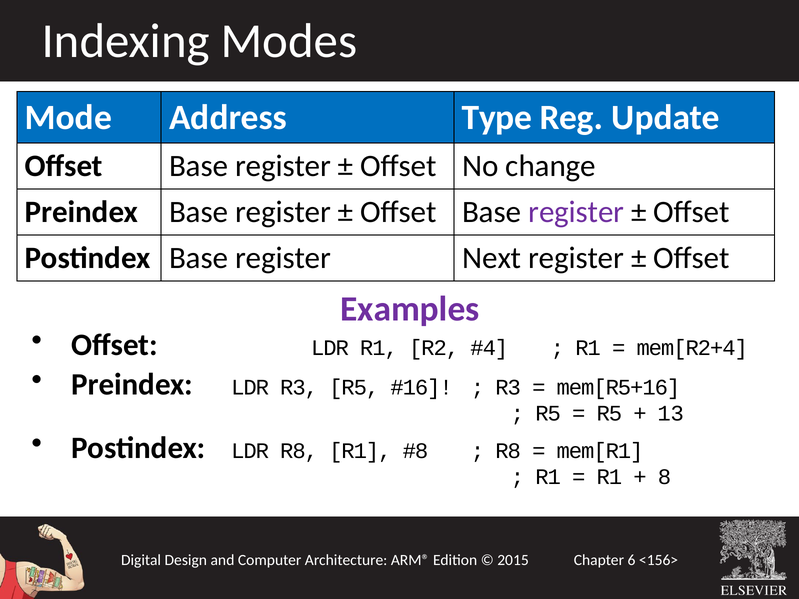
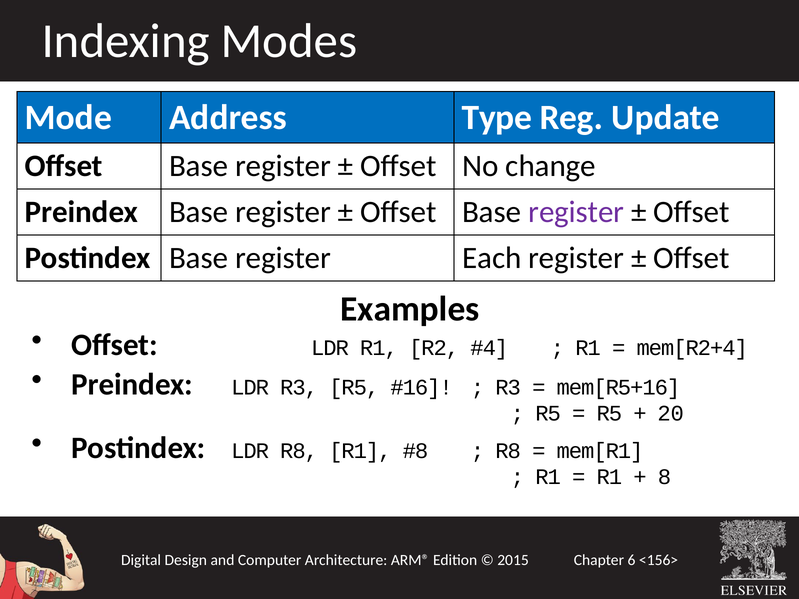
Next: Next -> Each (492, 258)
Examples colour: purple -> black (410, 309)
13: 13 -> 20 (671, 413)
